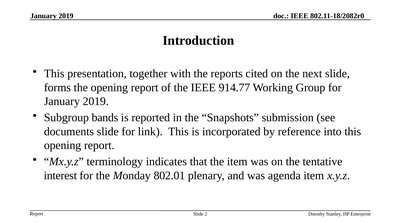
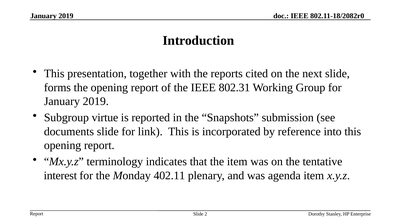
914.77: 914.77 -> 802.31 (234, 88)
bands: bands -> virtue (105, 118)
802.01: 802.01 -> 402.11 (169, 176)
